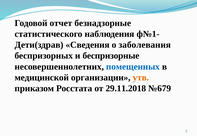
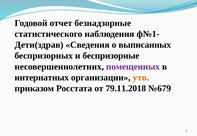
заболевания: заболевания -> выписанных (145, 45)
помещенных colour: blue -> purple (133, 67)
медицинской: медицинской -> интернатных (42, 78)
29.11.2018: 29.11.2018 -> 79.11.2018 (126, 89)
